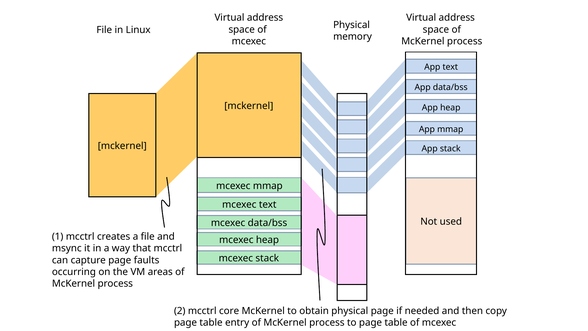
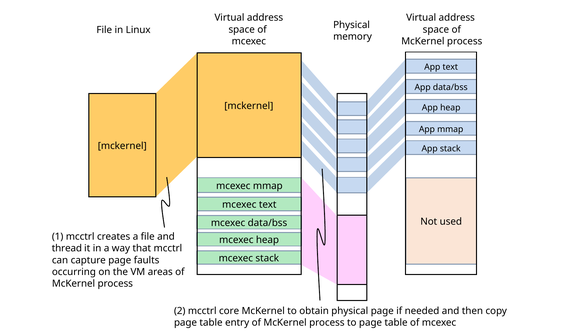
msync: msync -> thread (67, 248)
